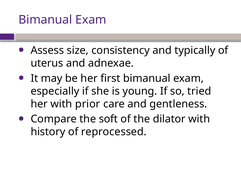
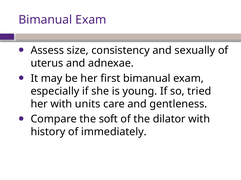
typically: typically -> sexually (195, 51)
prior: prior -> units (88, 104)
reprocessed: reprocessed -> immediately (114, 132)
